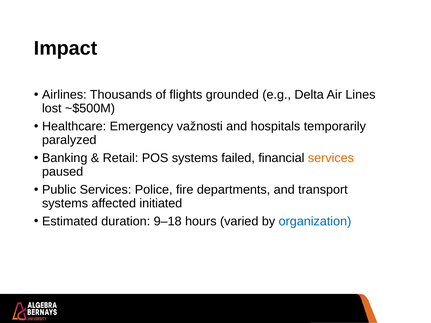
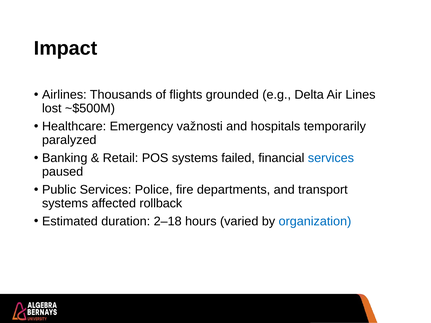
services colour: orange -> blue (331, 158)
initiated: initiated -> rollback (161, 203)
9–18: 9–18 -> 2–18 (168, 221)
